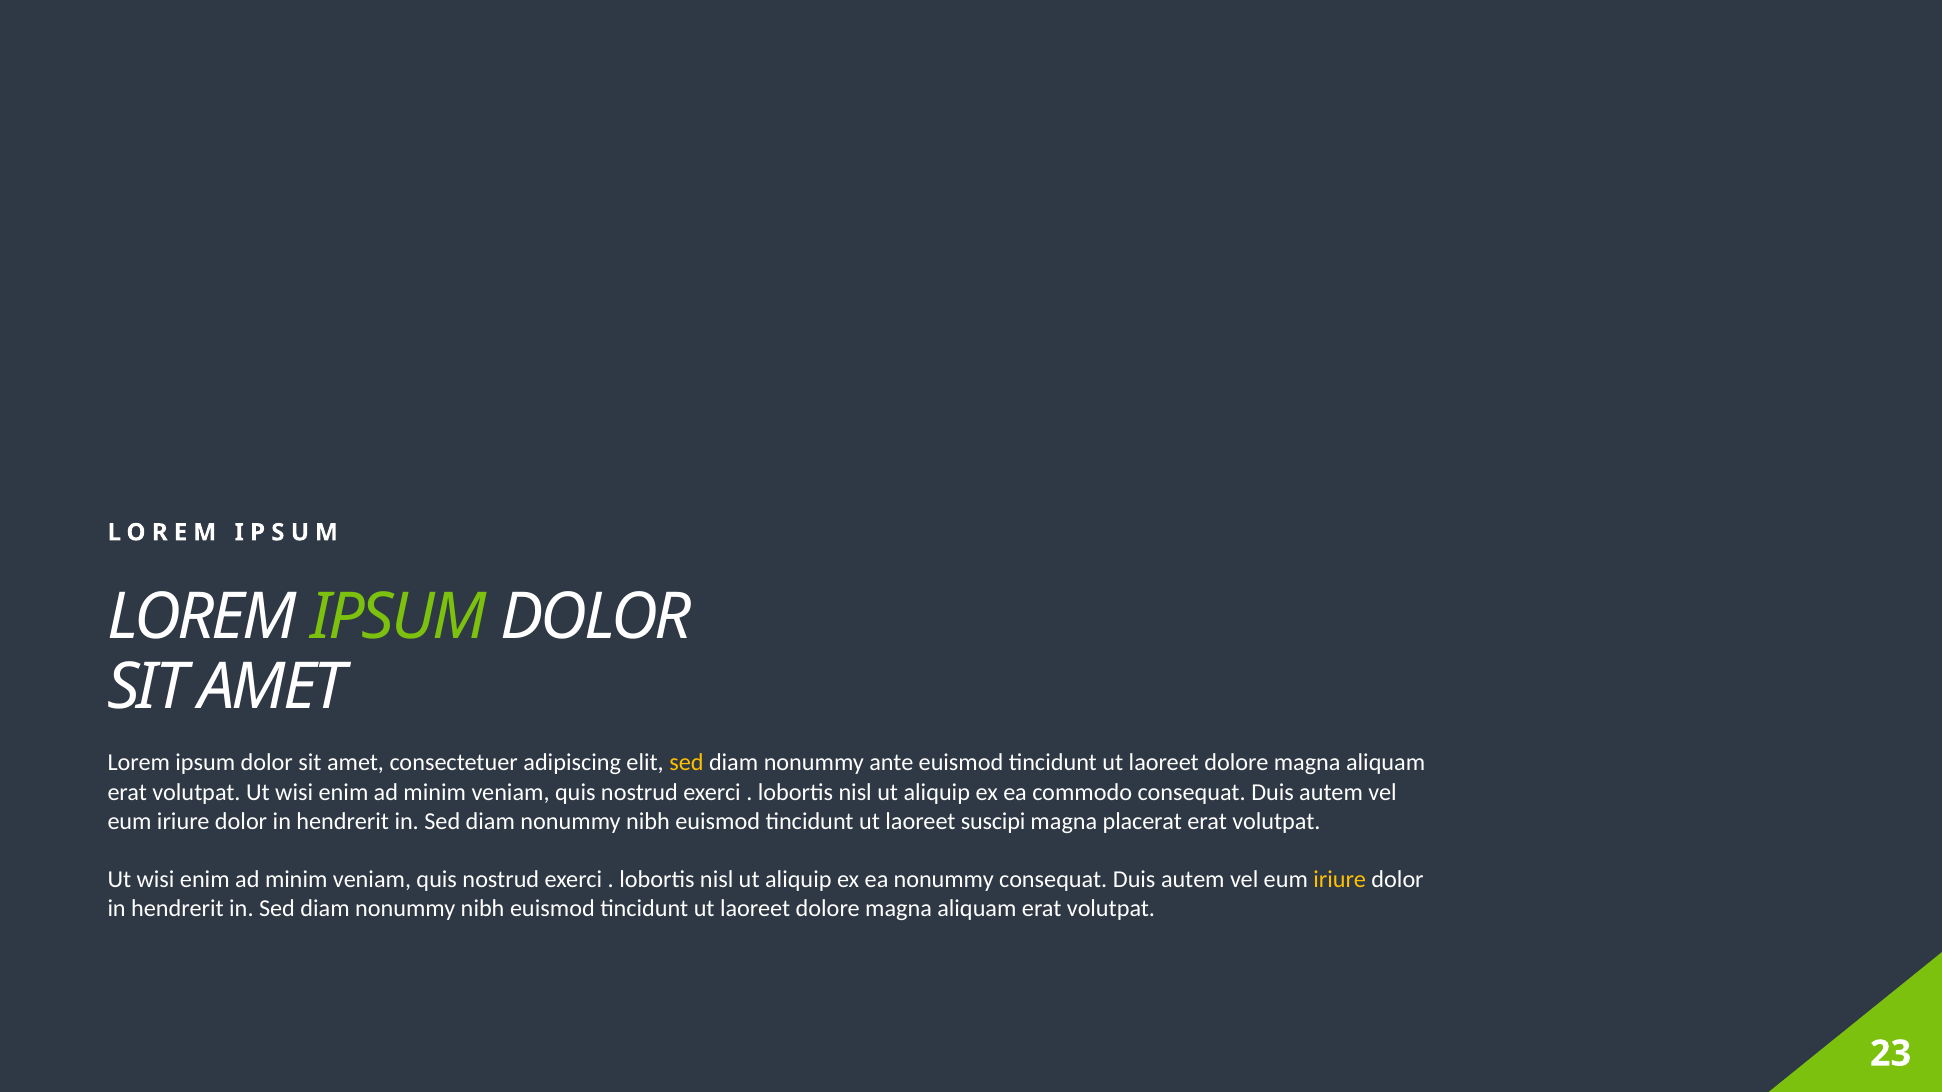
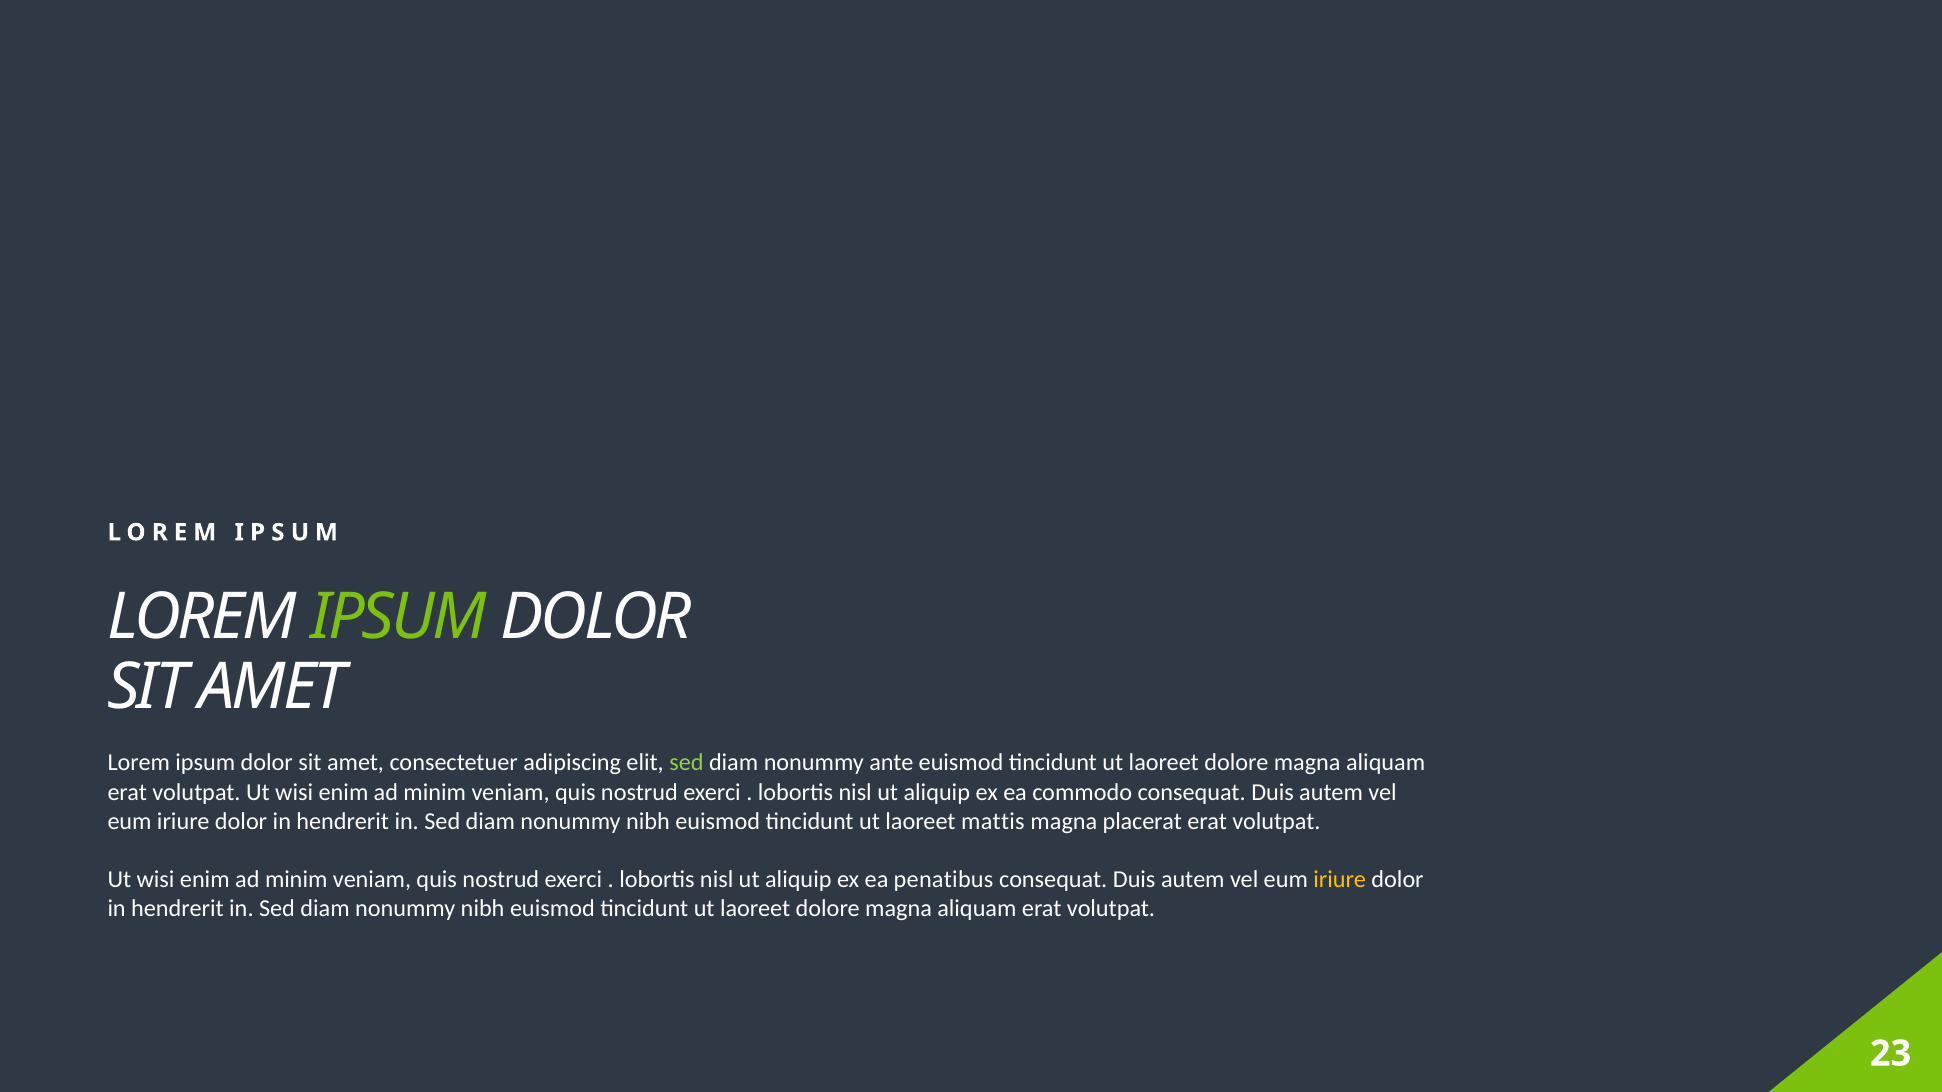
sed colour: yellow -> light green (686, 763)
suscipi: suscipi -> mattis (993, 821)
ea nonummy: nonummy -> penatibus (944, 880)
